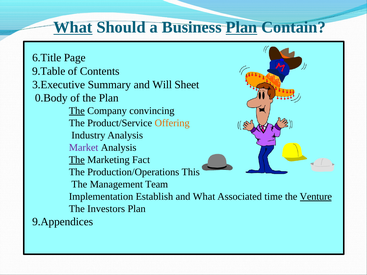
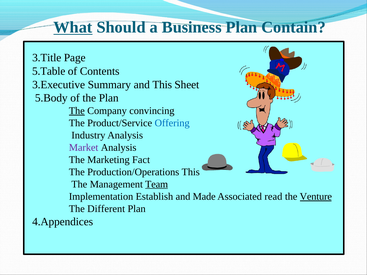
Plan underline: present -> none (241, 27)
6.Title: 6.Title -> 3.Title (47, 58)
9.Table: 9.Table -> 5.Table (49, 71)
and Will: Will -> This (162, 85)
0.Body: 0.Body -> 5.Body (51, 98)
Offering colour: orange -> blue (172, 123)
The underline: present -> none (77, 160)
Team underline: none -> present (157, 184)
and What: What -> Made (204, 197)
time: time -> read (273, 197)
Investors: Investors -> Different (106, 209)
9.Appendices: 9.Appendices -> 4.Appendices (63, 222)
